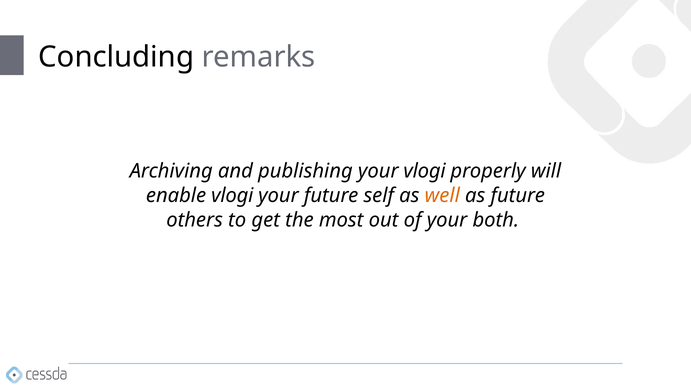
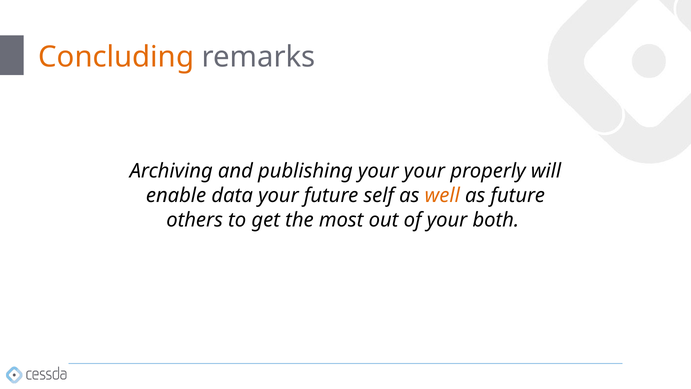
Concluding colour: black -> orange (116, 57)
your vlogi: vlogi -> your (424, 171)
enable vlogi: vlogi -> data (232, 195)
